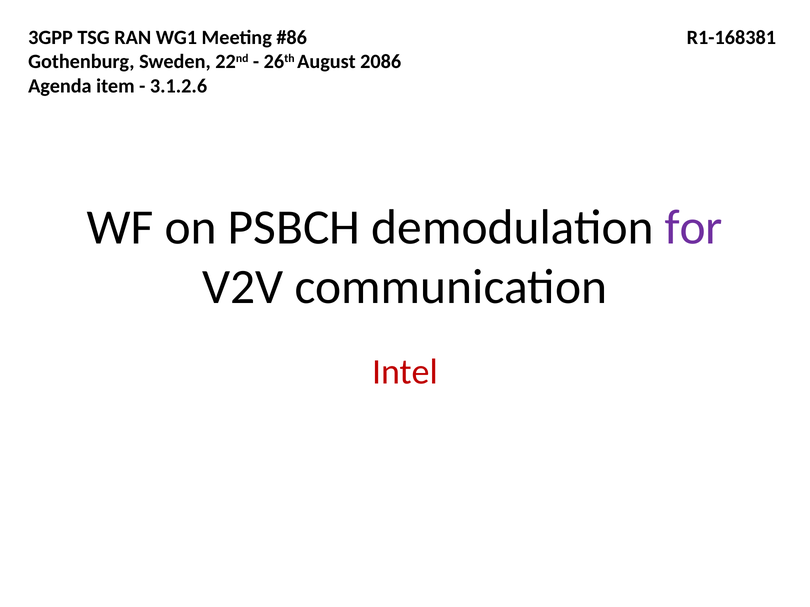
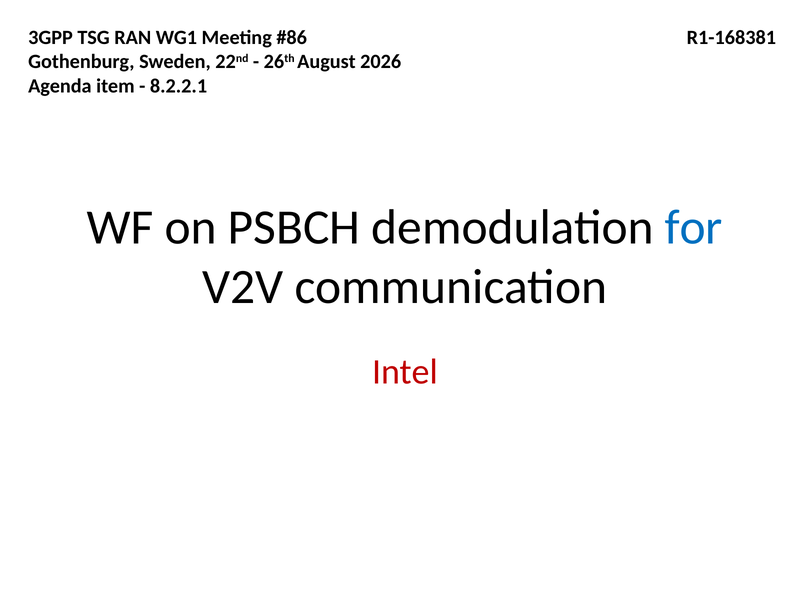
2086: 2086 -> 2026 (381, 62)
3.1.2.6: 3.1.2.6 -> 8.2.2.1 (179, 86)
for colour: purple -> blue (694, 228)
